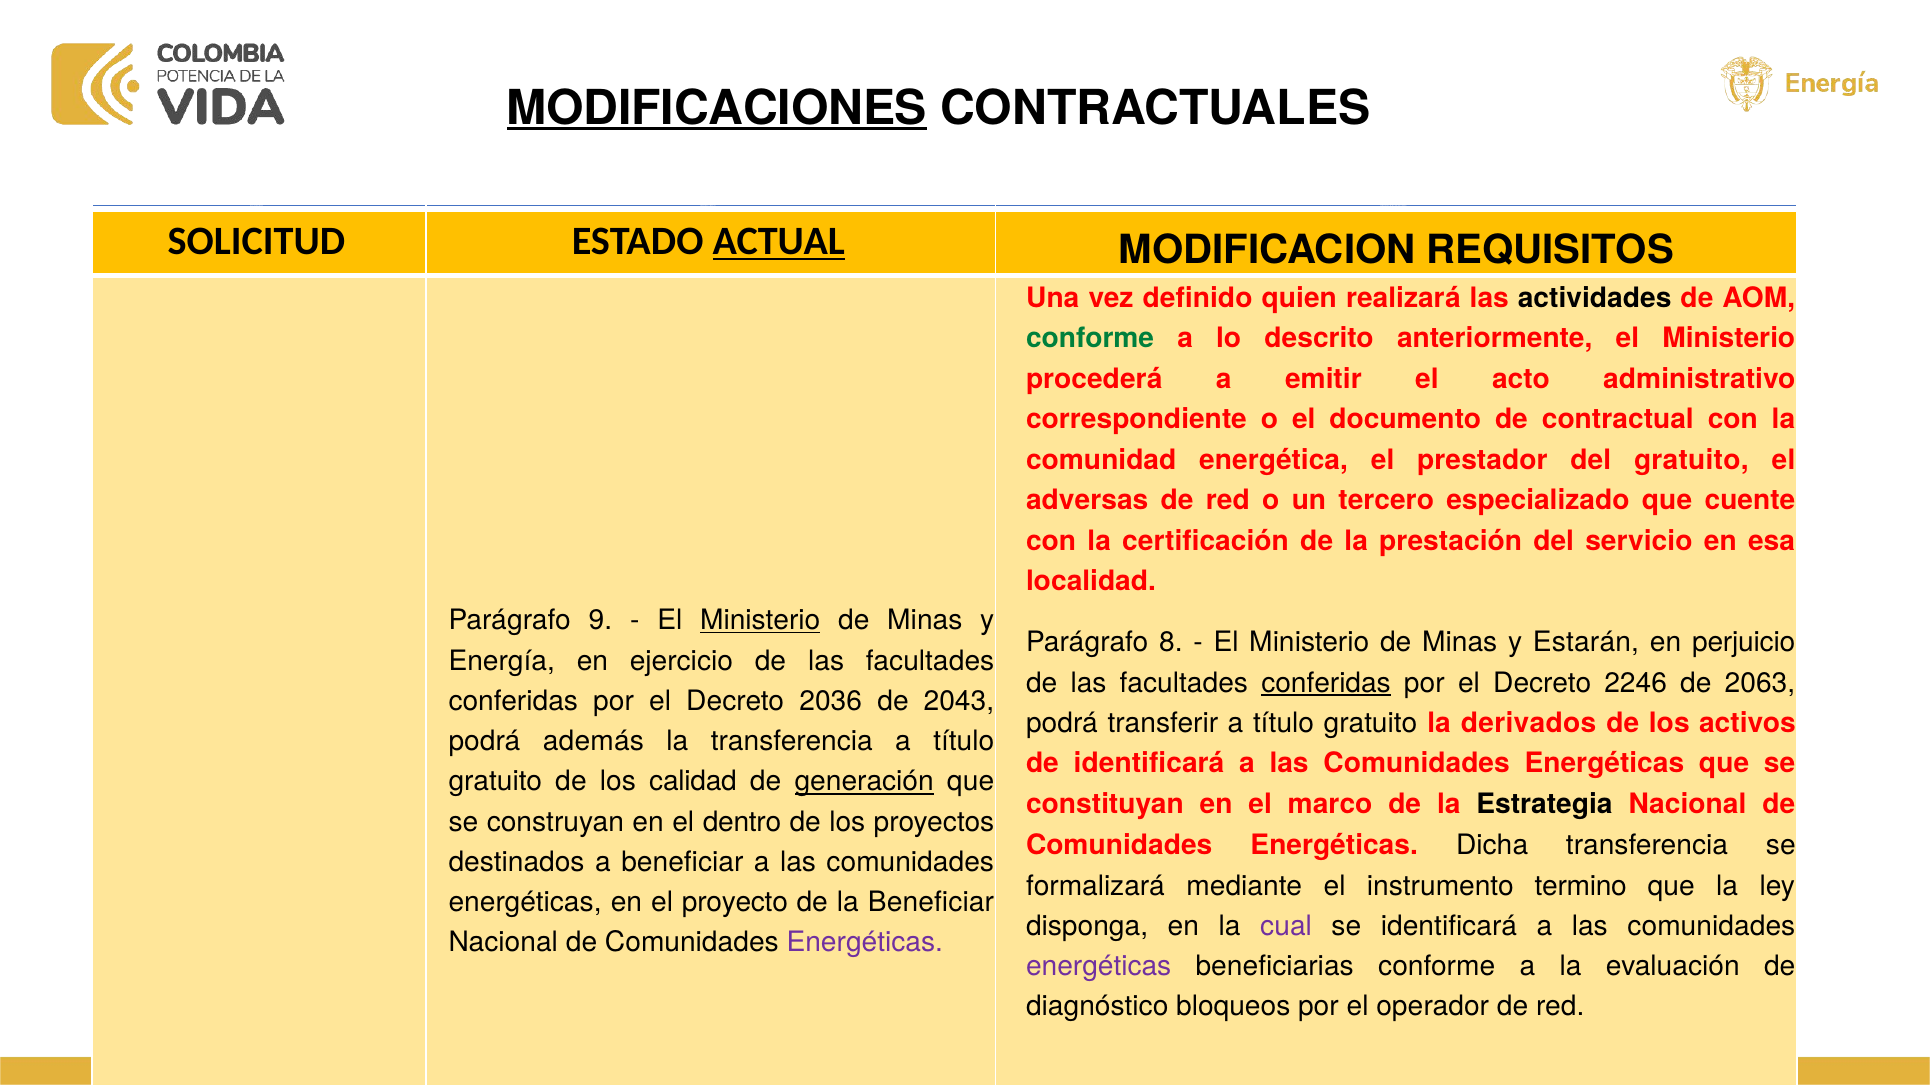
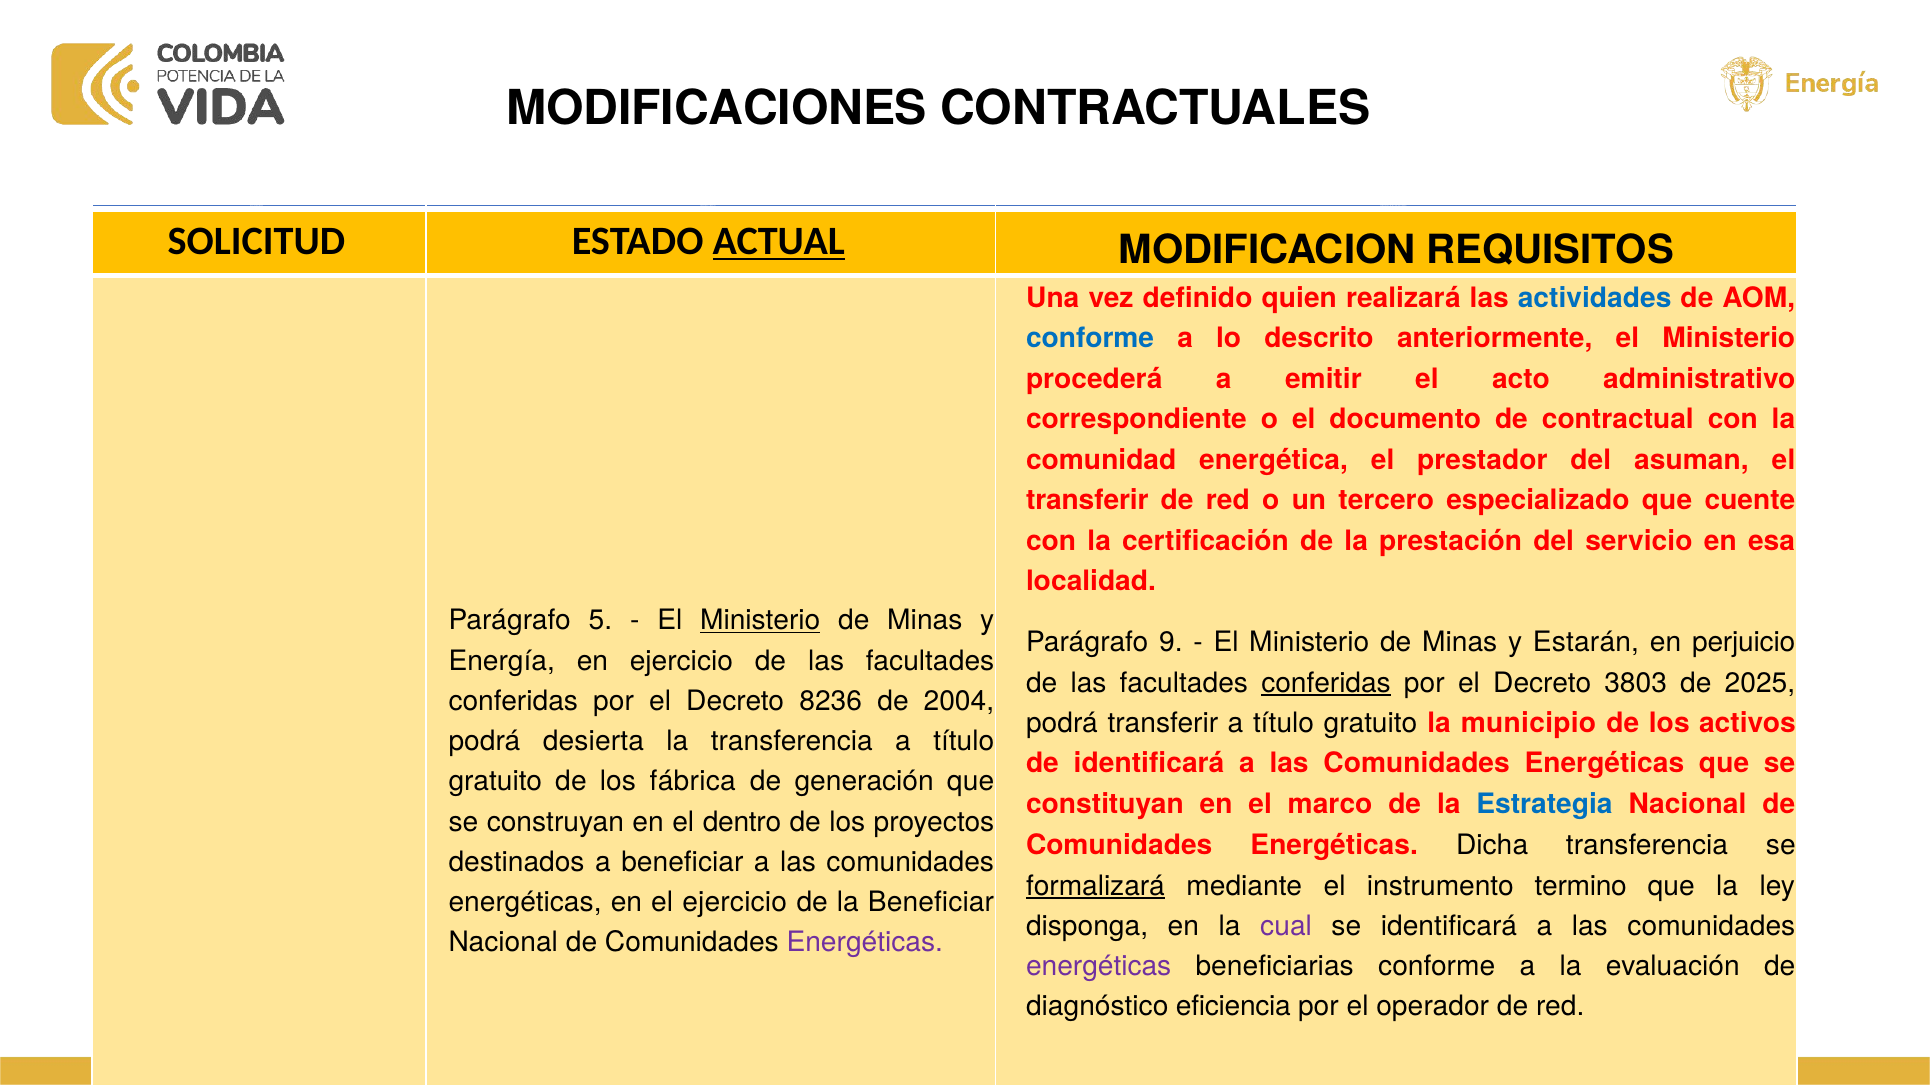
MODIFICACIONES underline: present -> none (717, 108)
actividades colour: black -> blue (1595, 298)
conforme colour: green -> blue (1090, 339)
del gratuito: gratuito -> asuman (1691, 460)
adversas: adversas -> transferir (1087, 501)
9: 9 -> 5 (600, 621)
8: 8 -> 9 (1171, 643)
2246: 2246 -> 3803 (1636, 683)
2063: 2063 -> 2025 (1760, 683)
2036: 2036 -> 8236 (831, 701)
2043: 2043 -> 2004 (959, 701)
derivados: derivados -> municipio (1529, 723)
además: además -> desierta (593, 742)
calidad: calidad -> fábrica (693, 782)
generación underline: present -> none (864, 782)
Estrategia colour: black -> blue (1544, 804)
formalizará underline: none -> present (1095, 886)
el proyecto: proyecto -> ejercicio (735, 903)
bloqueos: bloqueos -> eficiencia (1233, 1007)
